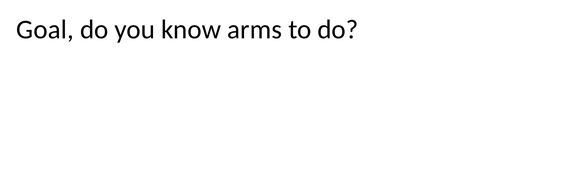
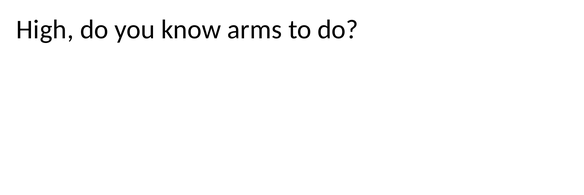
Goal: Goal -> High (45, 30)
